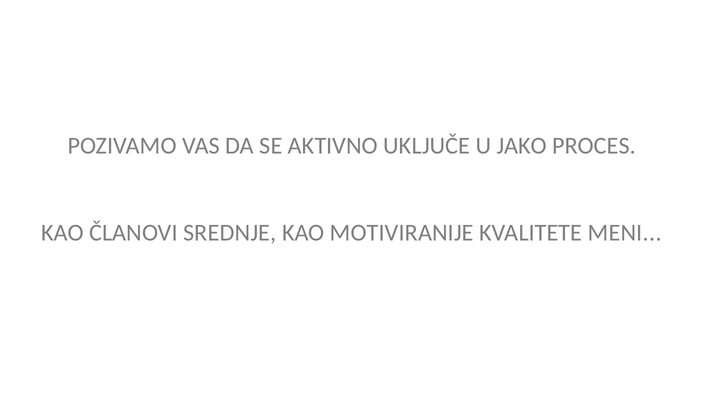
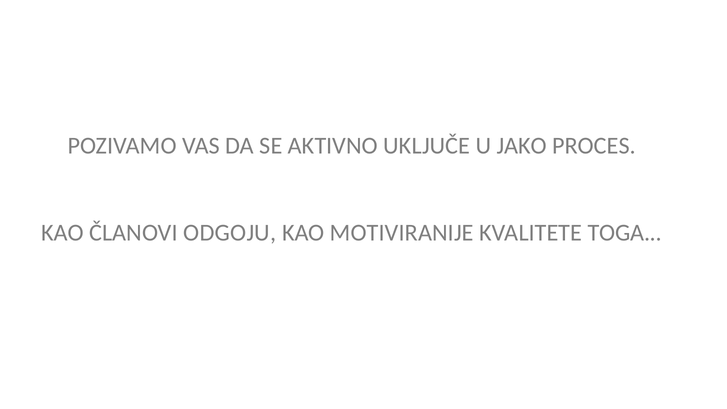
SREDNJE: SREDNJE -> ODGOJU (230, 233)
MENI: MENI -> TOGA (625, 233)
